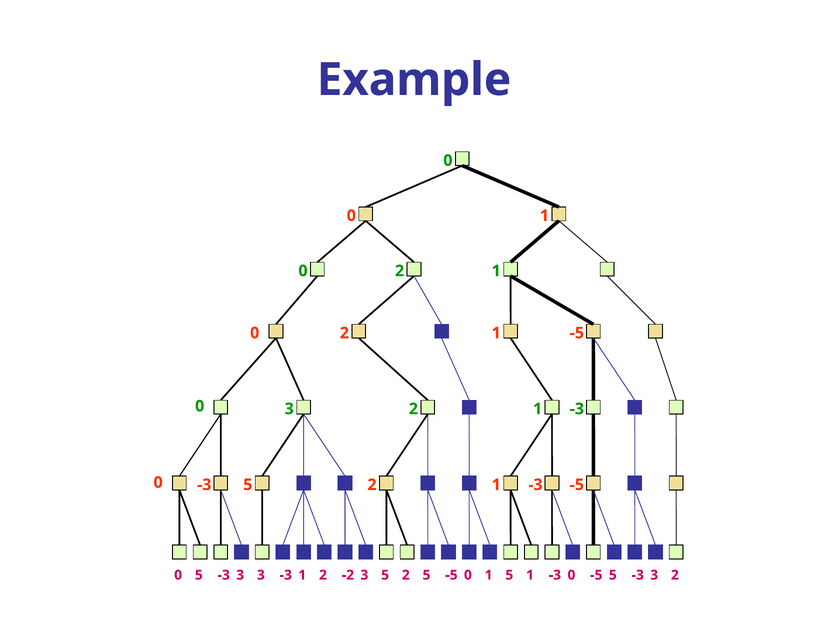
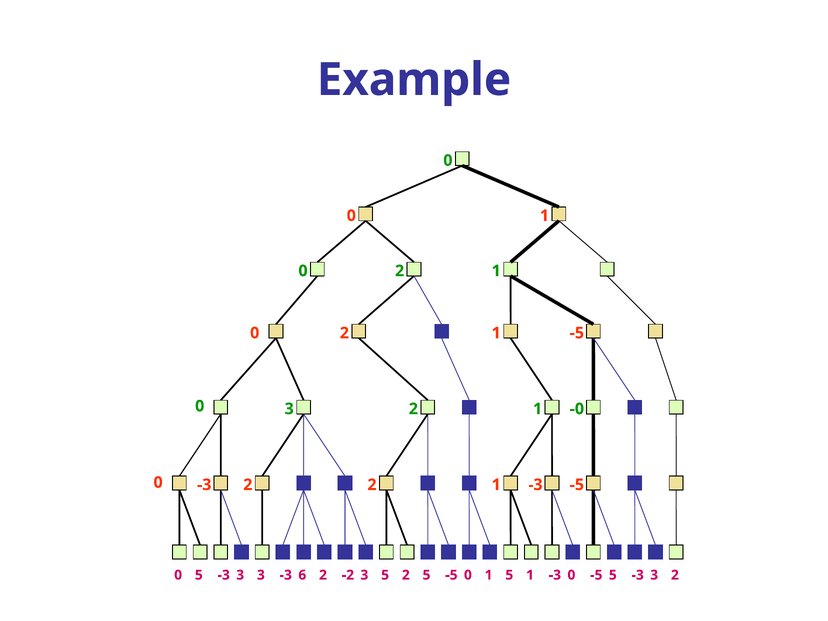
-3: -3 -> -0 (577, 409)
0 -3 5: 5 -> 2 (248, 485)
1: 1 -> 6 (302, 575)
